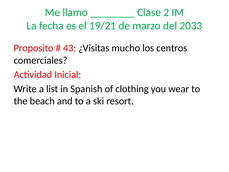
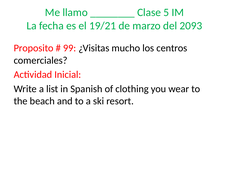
2: 2 -> 5 (166, 12)
2033: 2033 -> 2093 (191, 26)
43: 43 -> 99 (70, 48)
